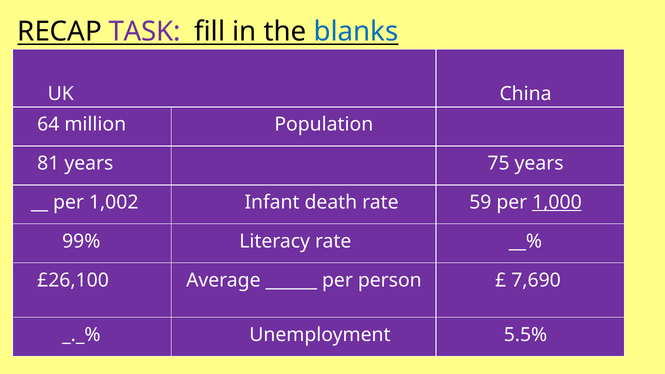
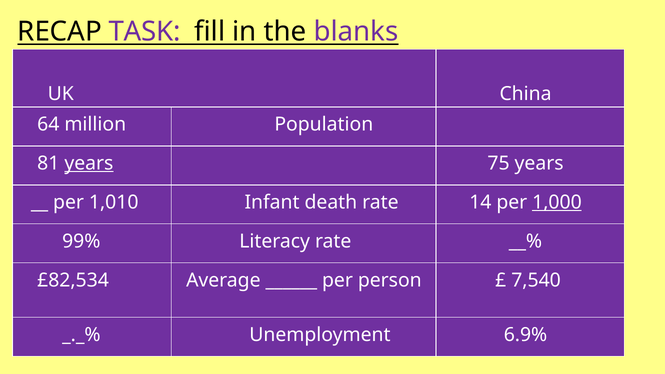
blanks colour: blue -> purple (356, 32)
years underline: none -> present (89, 163)
1,002: 1,002 -> 1,010 (114, 202)
59: 59 -> 14 (480, 202)
£26,100: £26,100 -> £82,534 (73, 280)
7,690: 7,690 -> 7,540 (536, 280)
5.5%: 5.5% -> 6.9% (526, 335)
